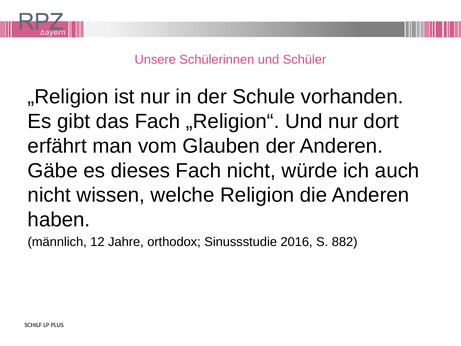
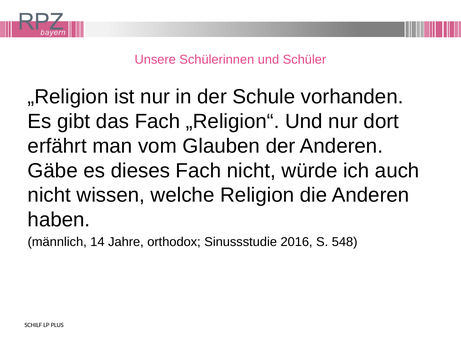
12: 12 -> 14 (97, 242)
882: 882 -> 548 (345, 242)
